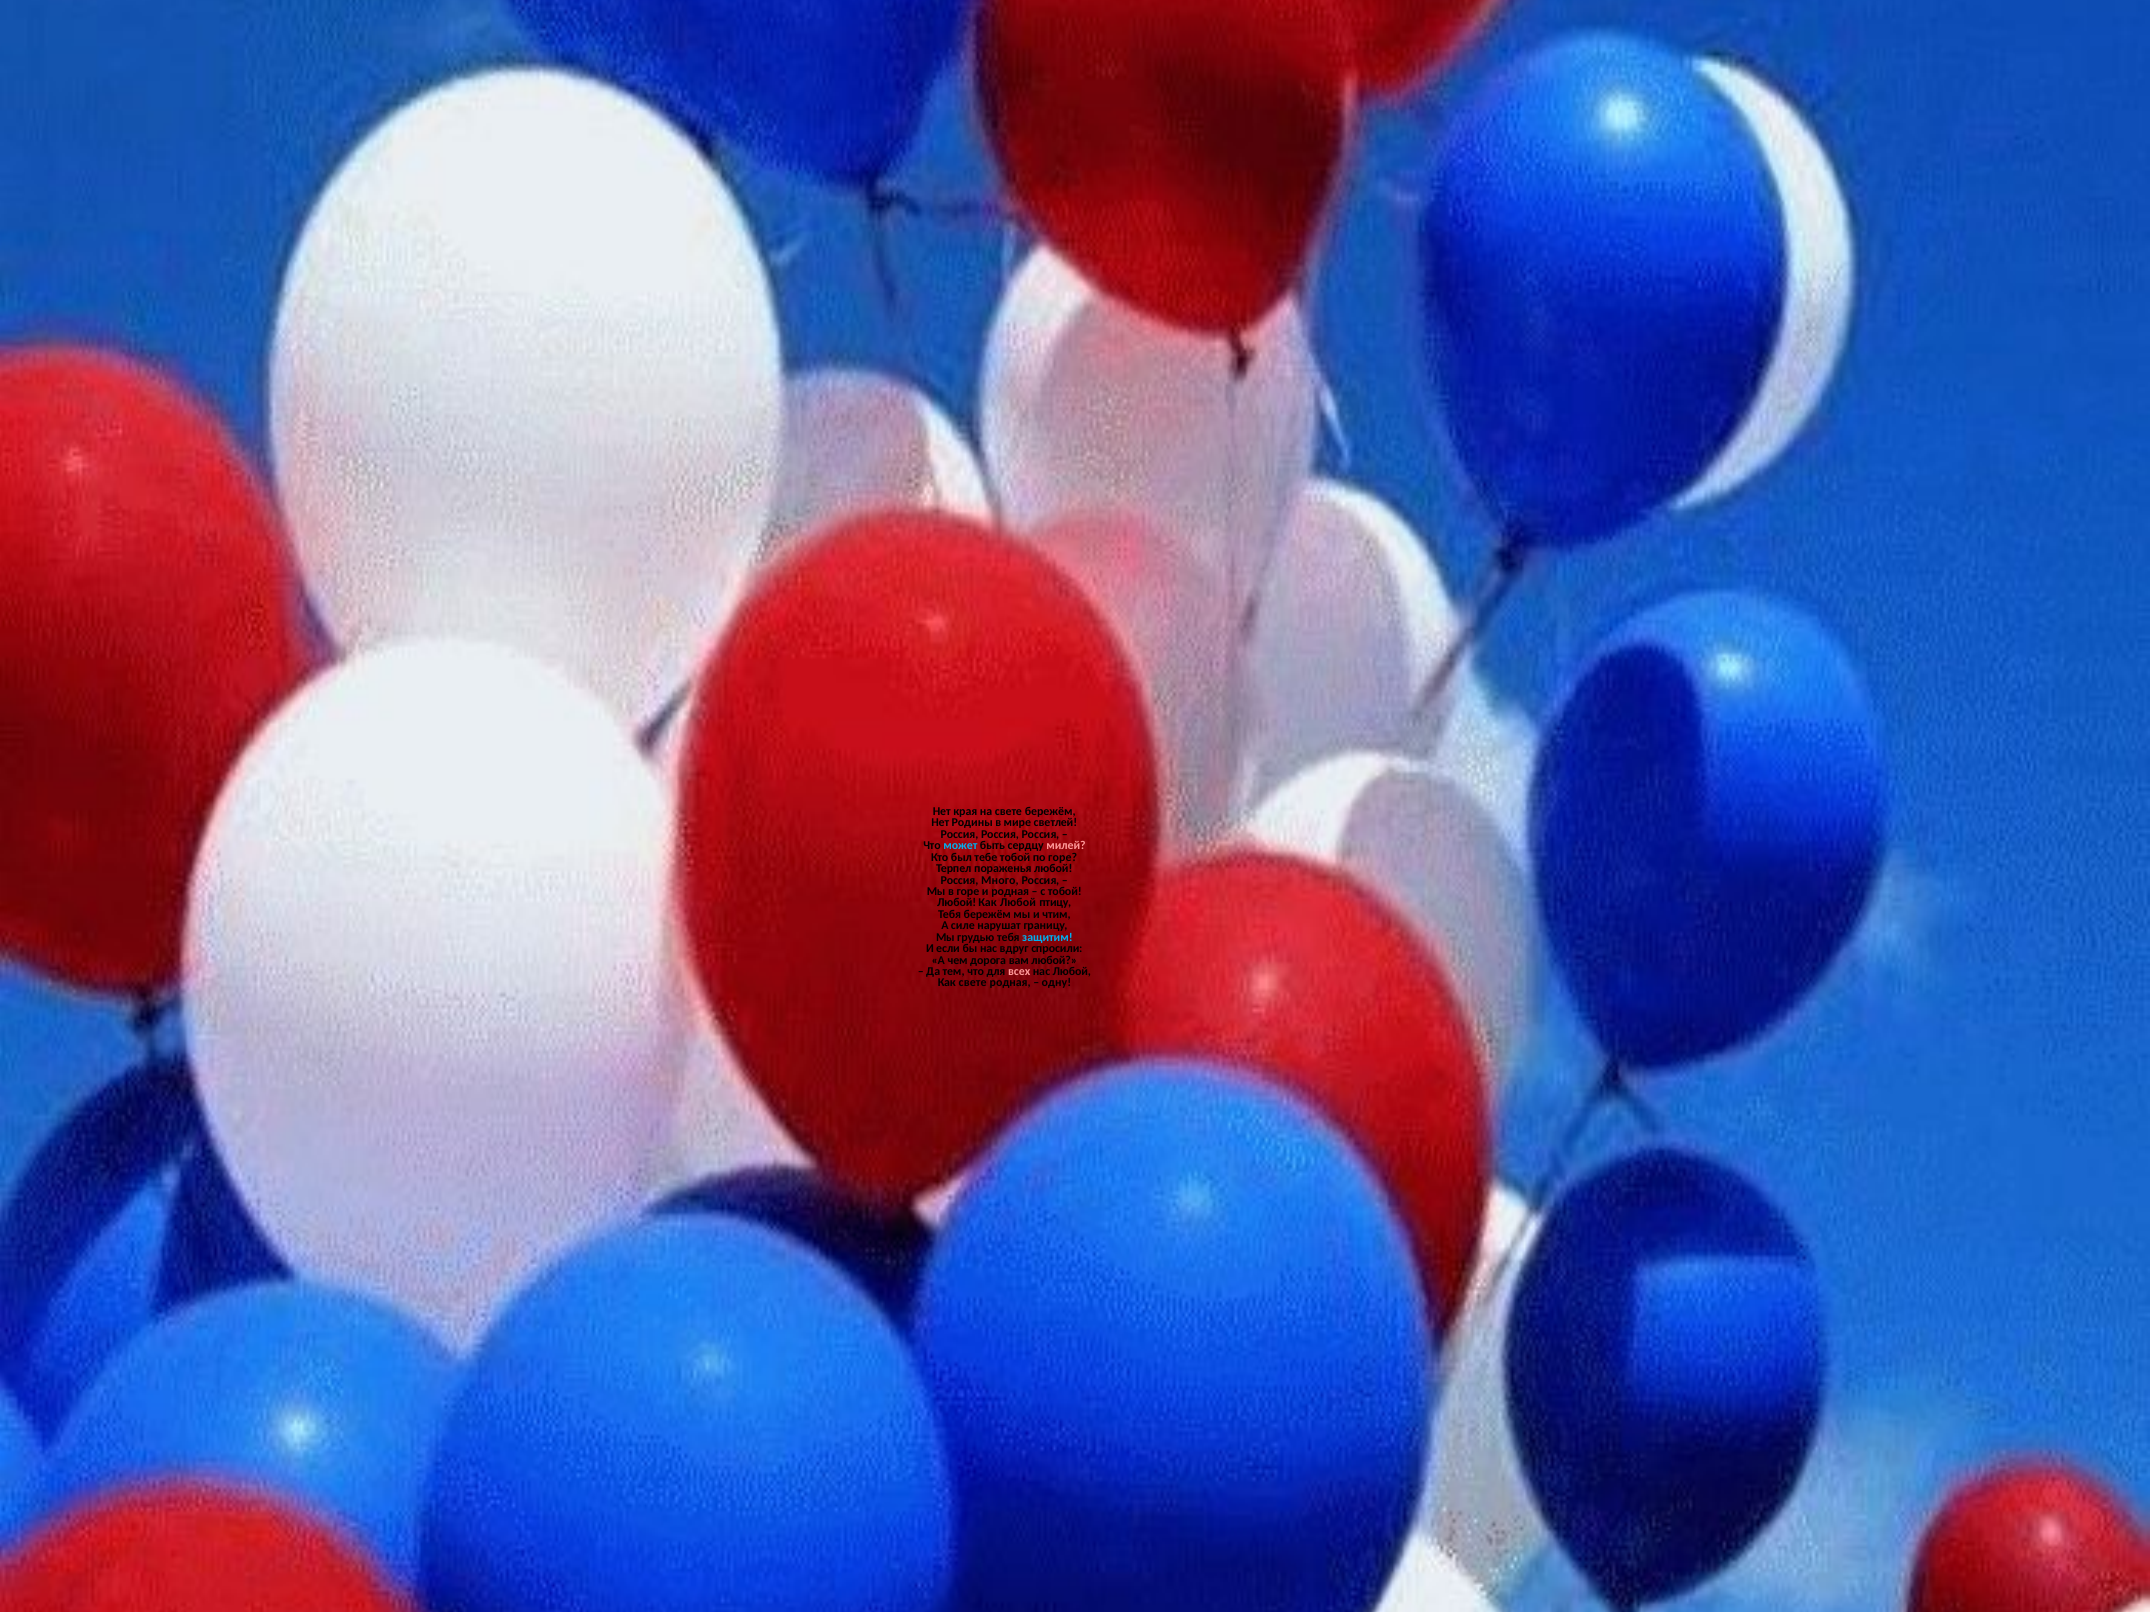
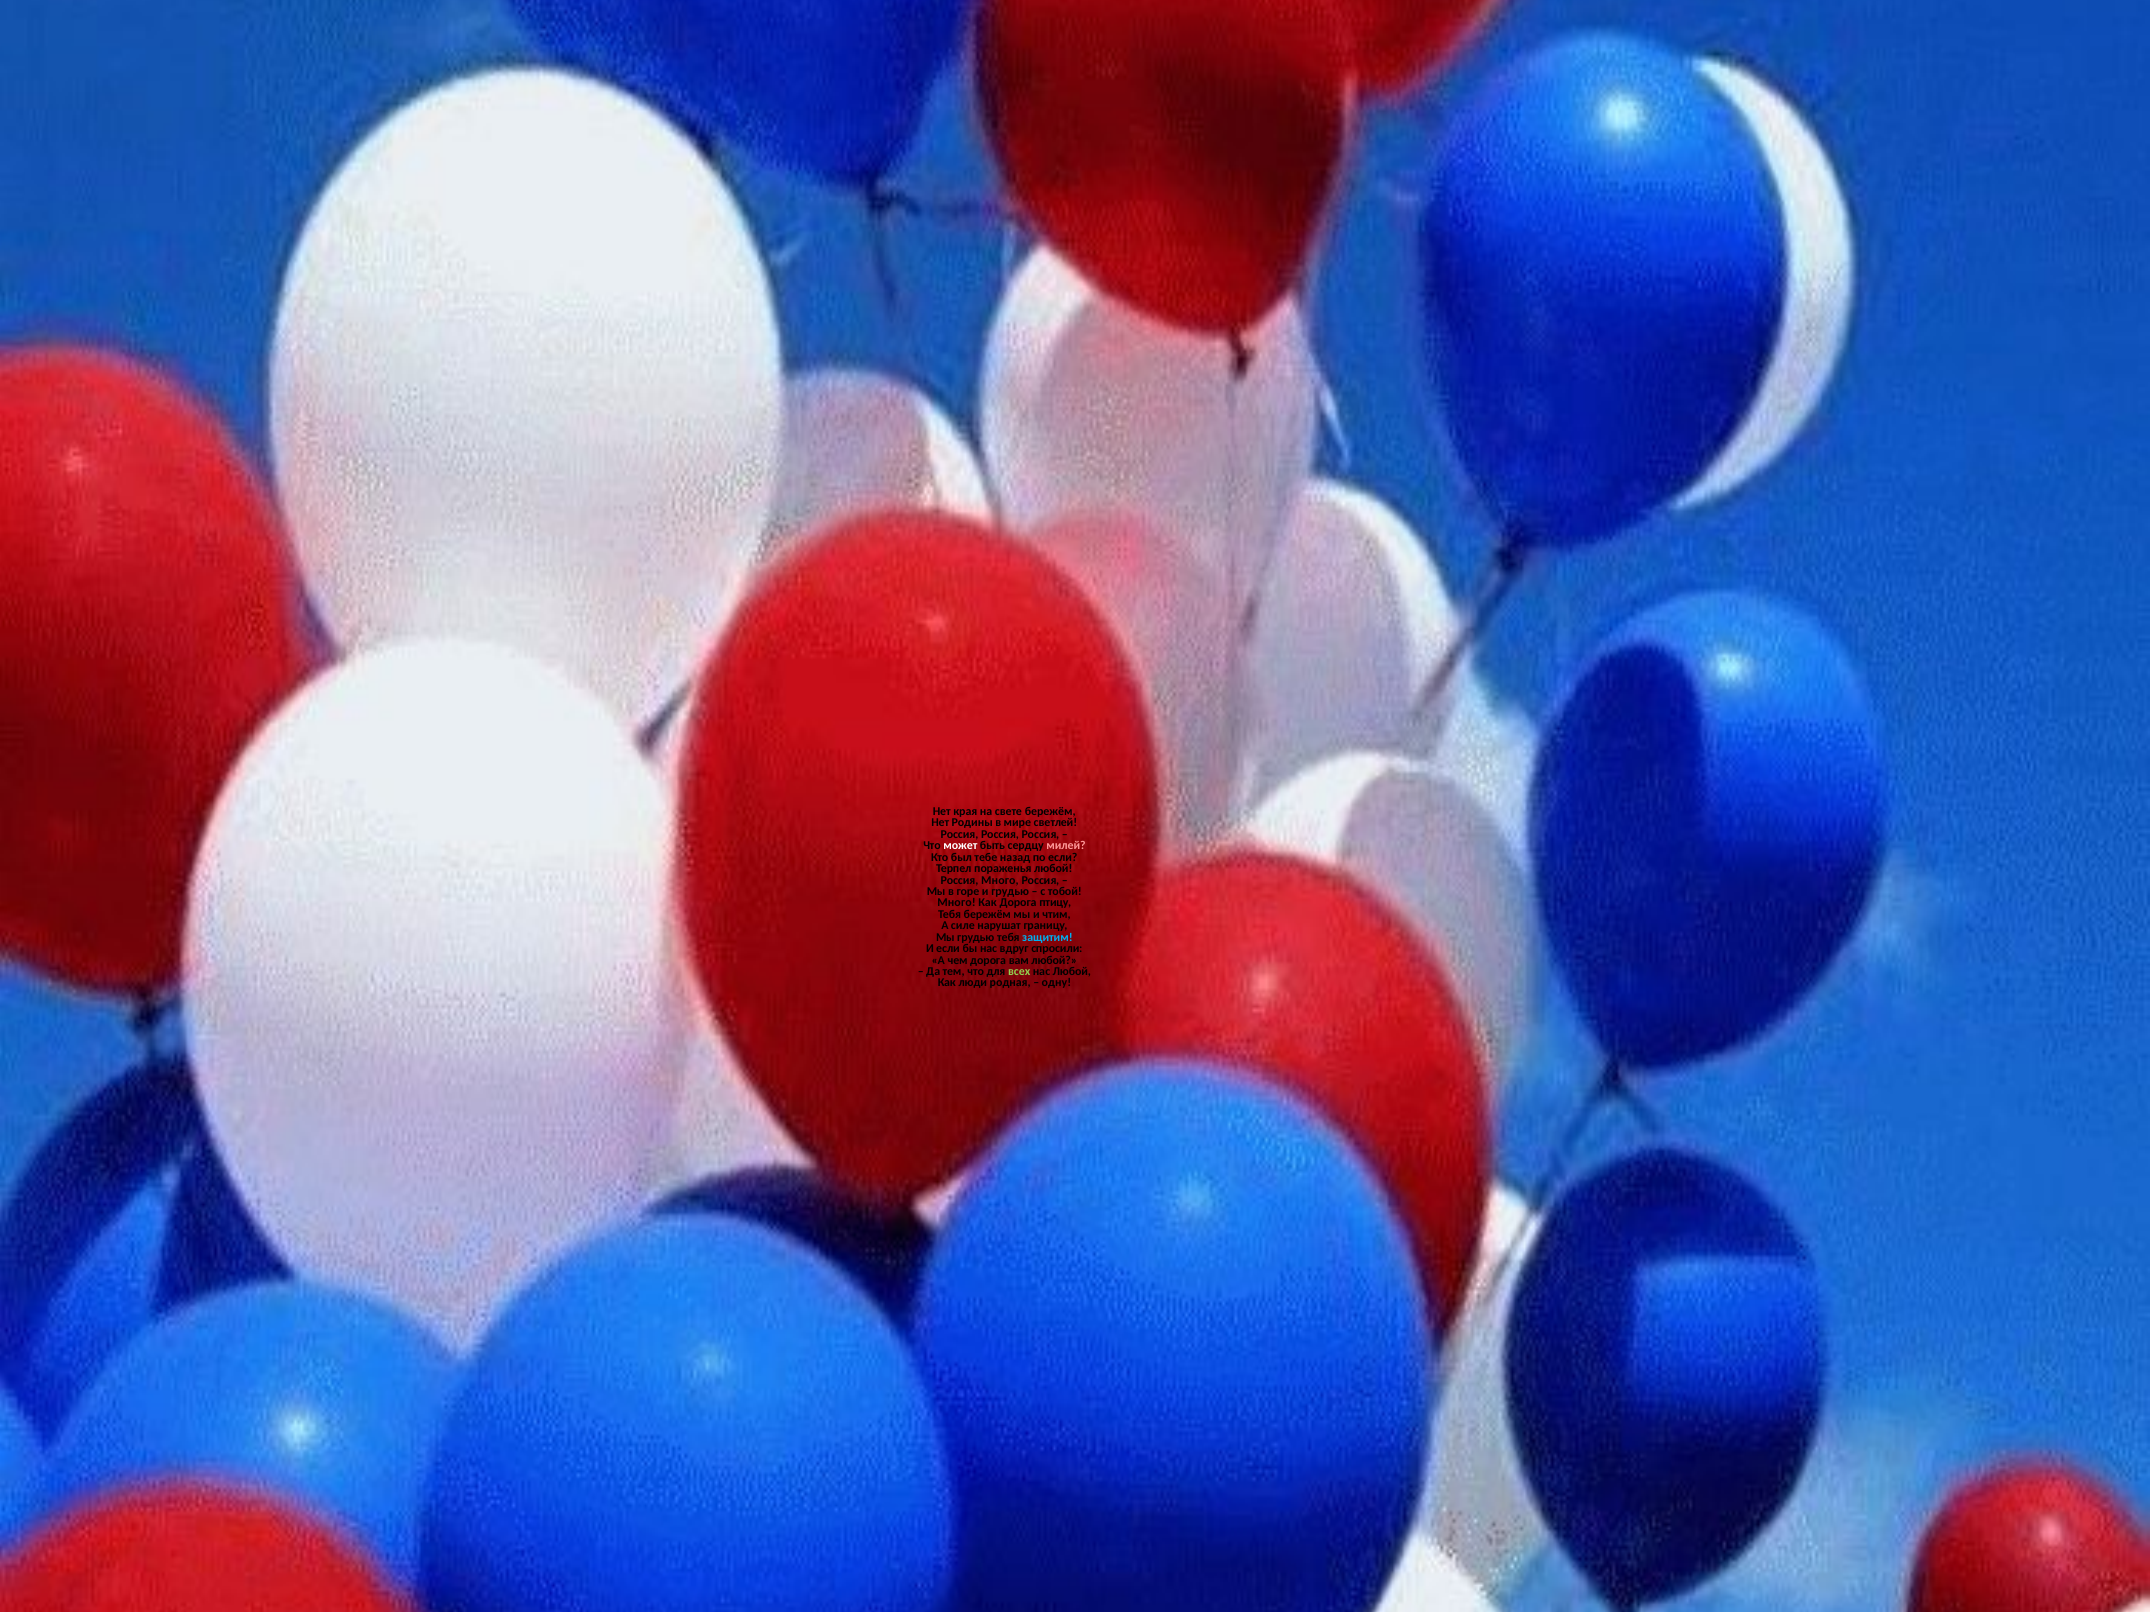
может colour: light blue -> white (960, 846)
тебе тобой: тобой -> назад (1015, 858)
по горе: горе -> если (1063, 858)
и родная: родная -> грудью (1010, 892)
Любой: Любой -> Много (957, 903)
Как Любой: Любой -> Дорога (1018, 903)
всех colour: pink -> light green (1019, 972)
Как свете: свете -> люди (973, 983)
